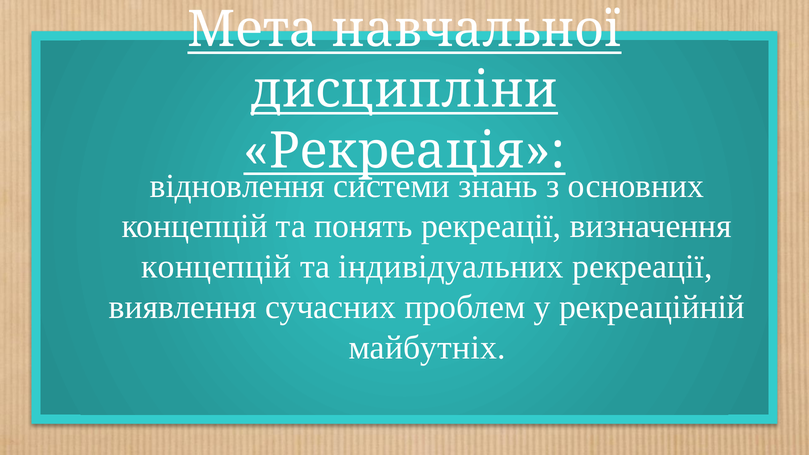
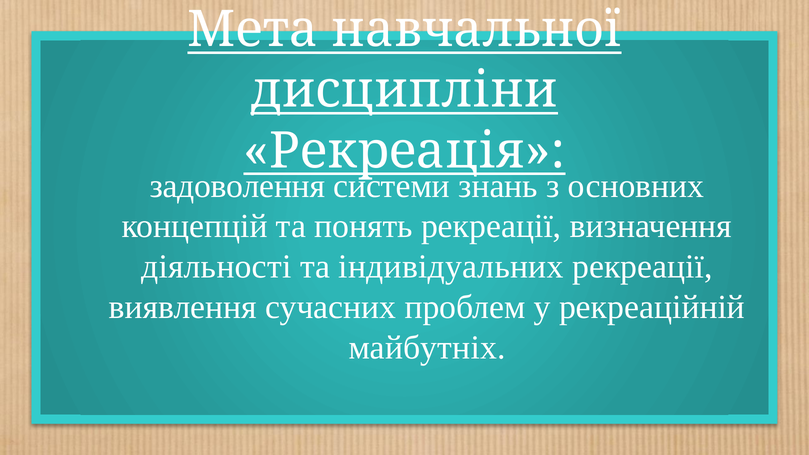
відновлення: відновлення -> задоволення (237, 186)
концепцій: концепцій -> діяльності (216, 267)
